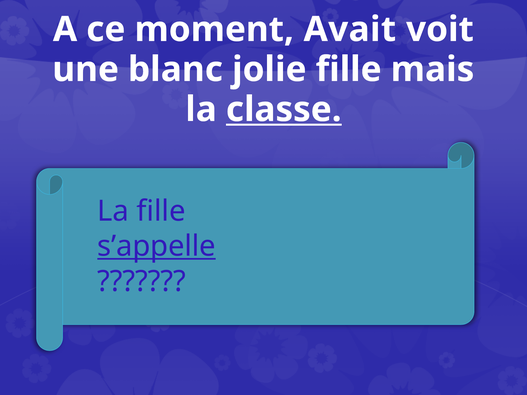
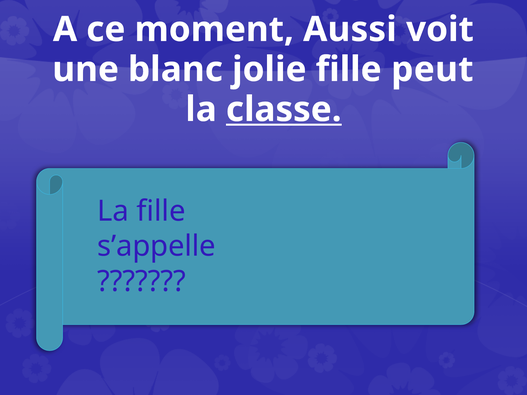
Avait: Avait -> Aussi (350, 29)
mais: mais -> peut (432, 69)
s’appelle underline: present -> none (156, 246)
